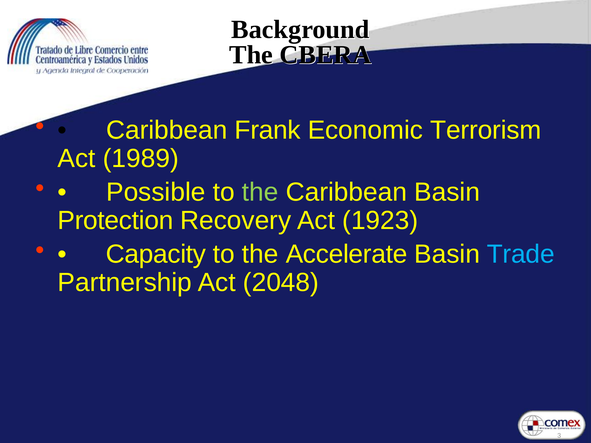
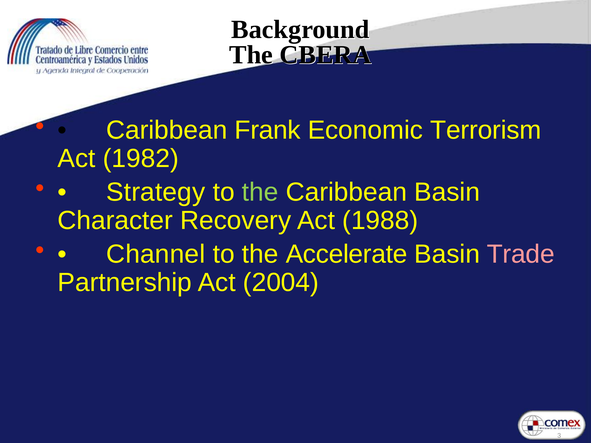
1989: 1989 -> 1982 (141, 159)
Possible: Possible -> Strategy (156, 192)
Protection: Protection -> Character (115, 221)
1923: 1923 -> 1988 (380, 221)
Capacity: Capacity -> Channel (156, 254)
Trade colour: light blue -> pink (521, 254)
2048: 2048 -> 2004 (281, 283)
